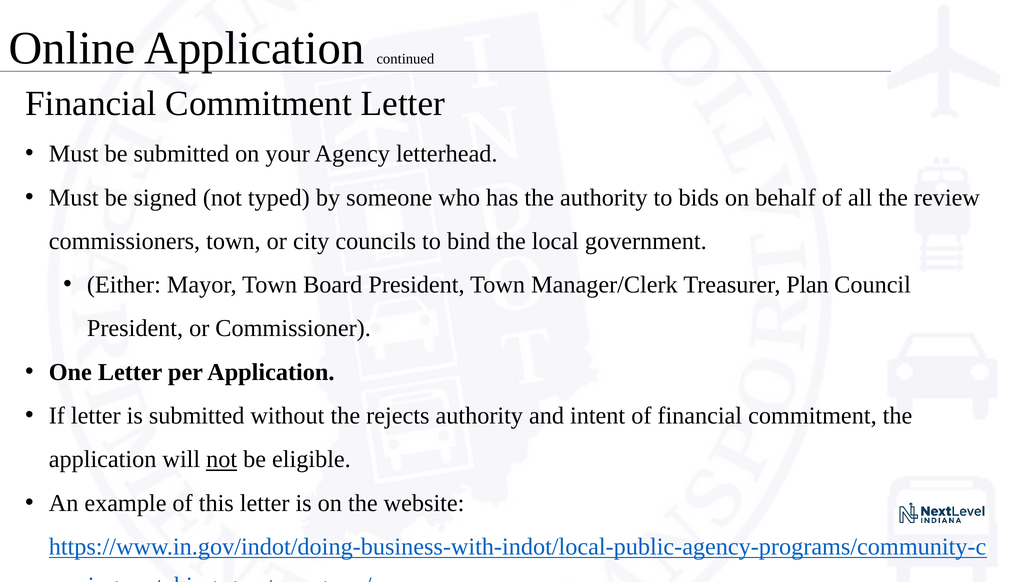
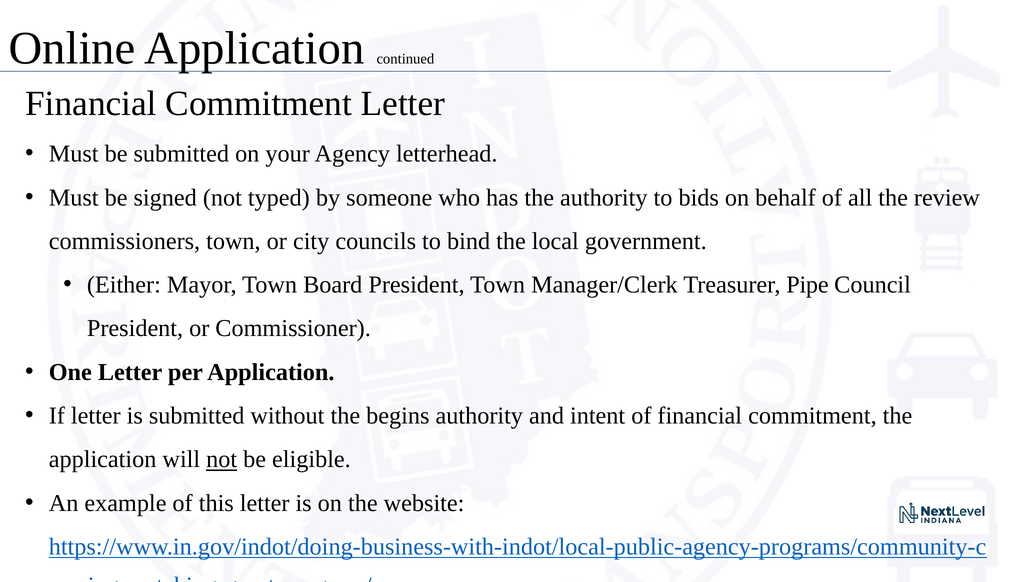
Plan: Plan -> Pipe (807, 285)
rejects: rejects -> begins (398, 416)
